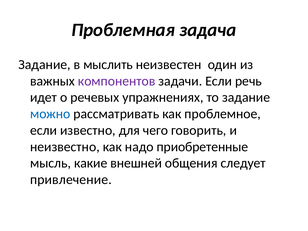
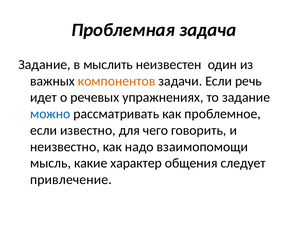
компонентов colour: purple -> orange (117, 81)
приобретенные: приобретенные -> взаимопомощи (202, 147)
внешней: внешней -> характер (136, 163)
